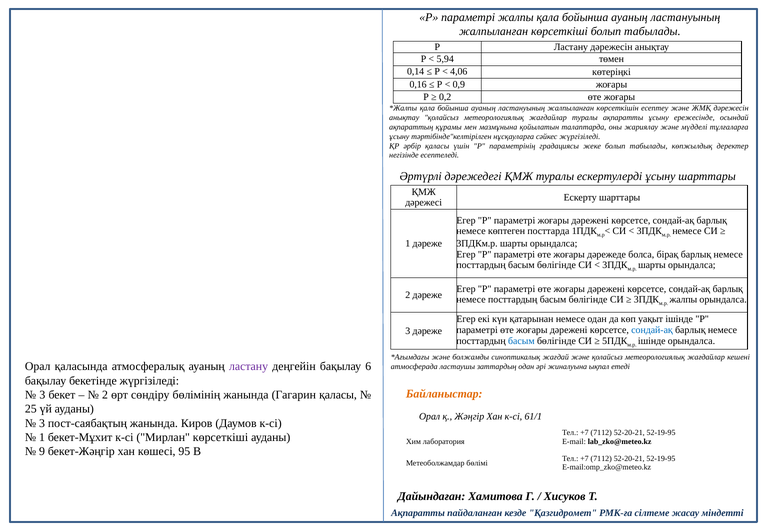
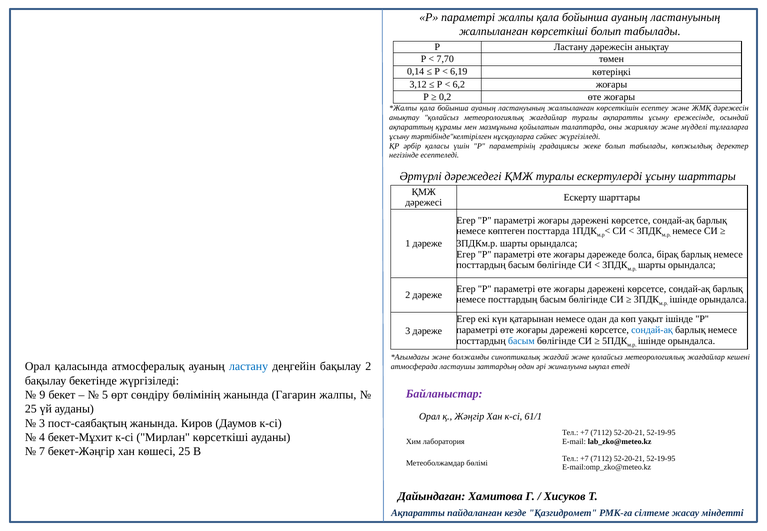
5,94: 5,94 -> 7,70 (445, 59)
4,06: 4,06 -> 6,19 (459, 72)
0,16: 0,16 -> 3,12 (418, 84)
0,9: 0,9 -> 6,2 (459, 84)
жалпы: жалпы -> ішінде (683, 300)
ластану colour: purple -> blue (249, 367)
бақылау 6: 6 -> 2 (368, 367)
Байланыстар colour: orange -> purple (444, 394)
3: 3 -> 9 (42, 395)
2: 2 -> 5 (105, 395)
Гагарин қаласы: қаласы -> жалпы (338, 395)
1: 1 -> 4 (42, 437)
9: 9 -> 7 (42, 452)
көшесі 95: 95 -> 25 (184, 452)
